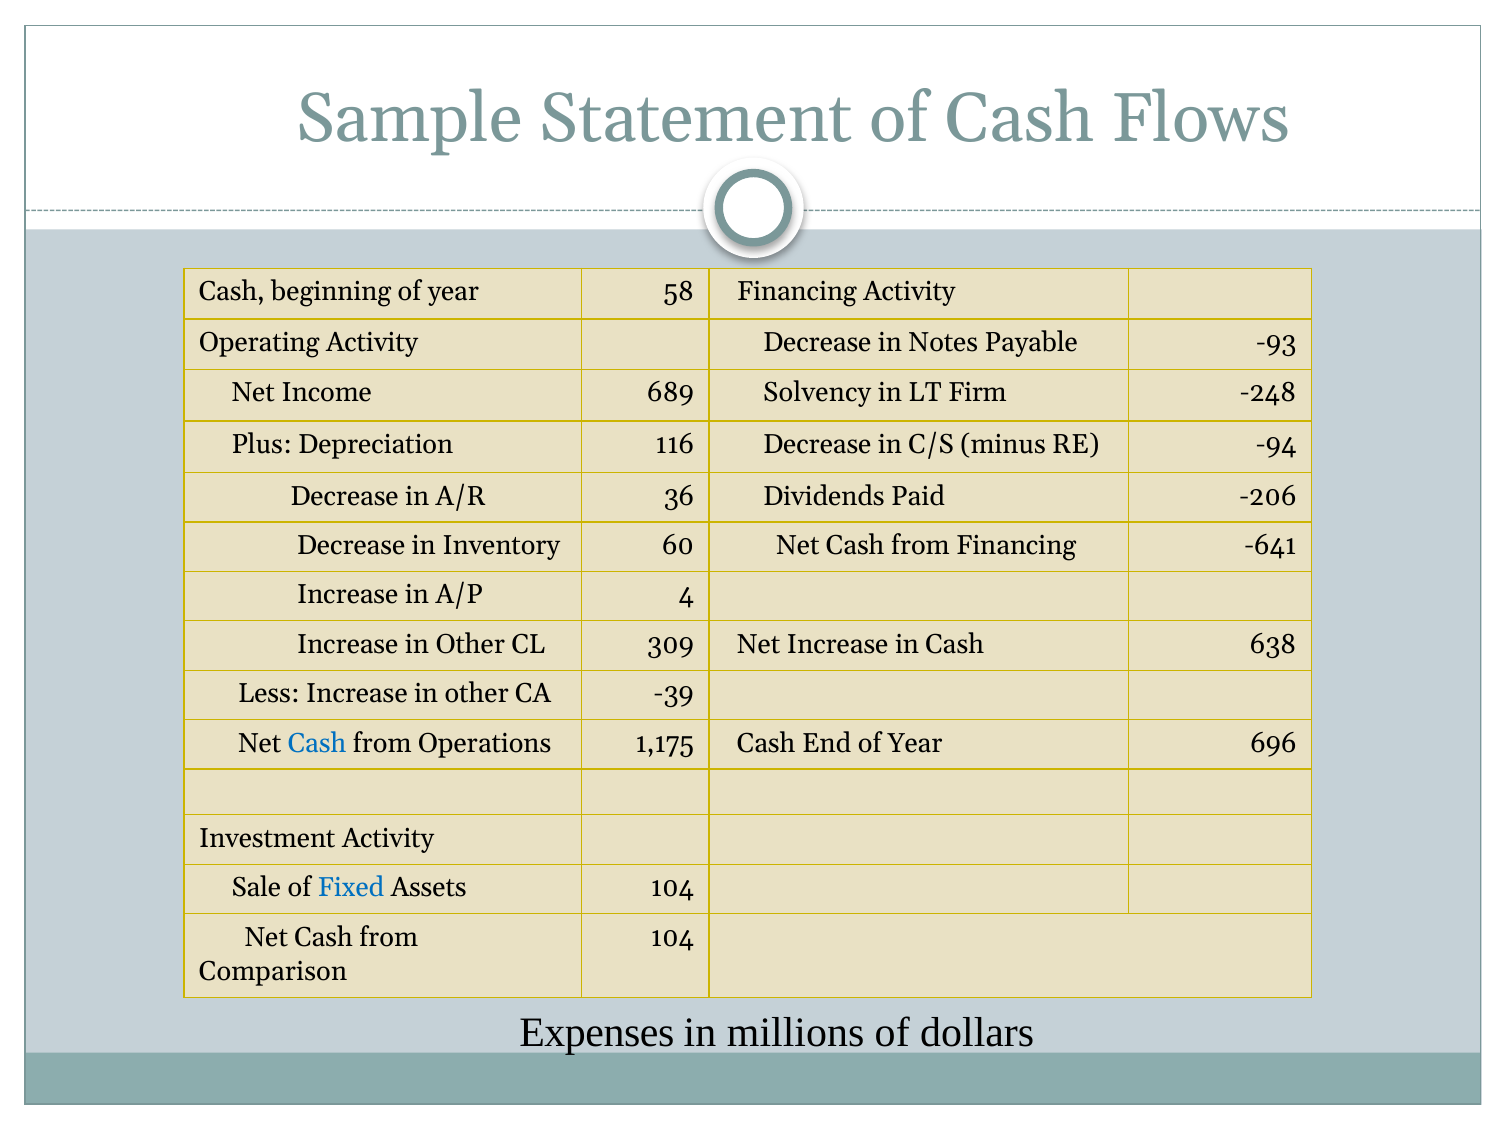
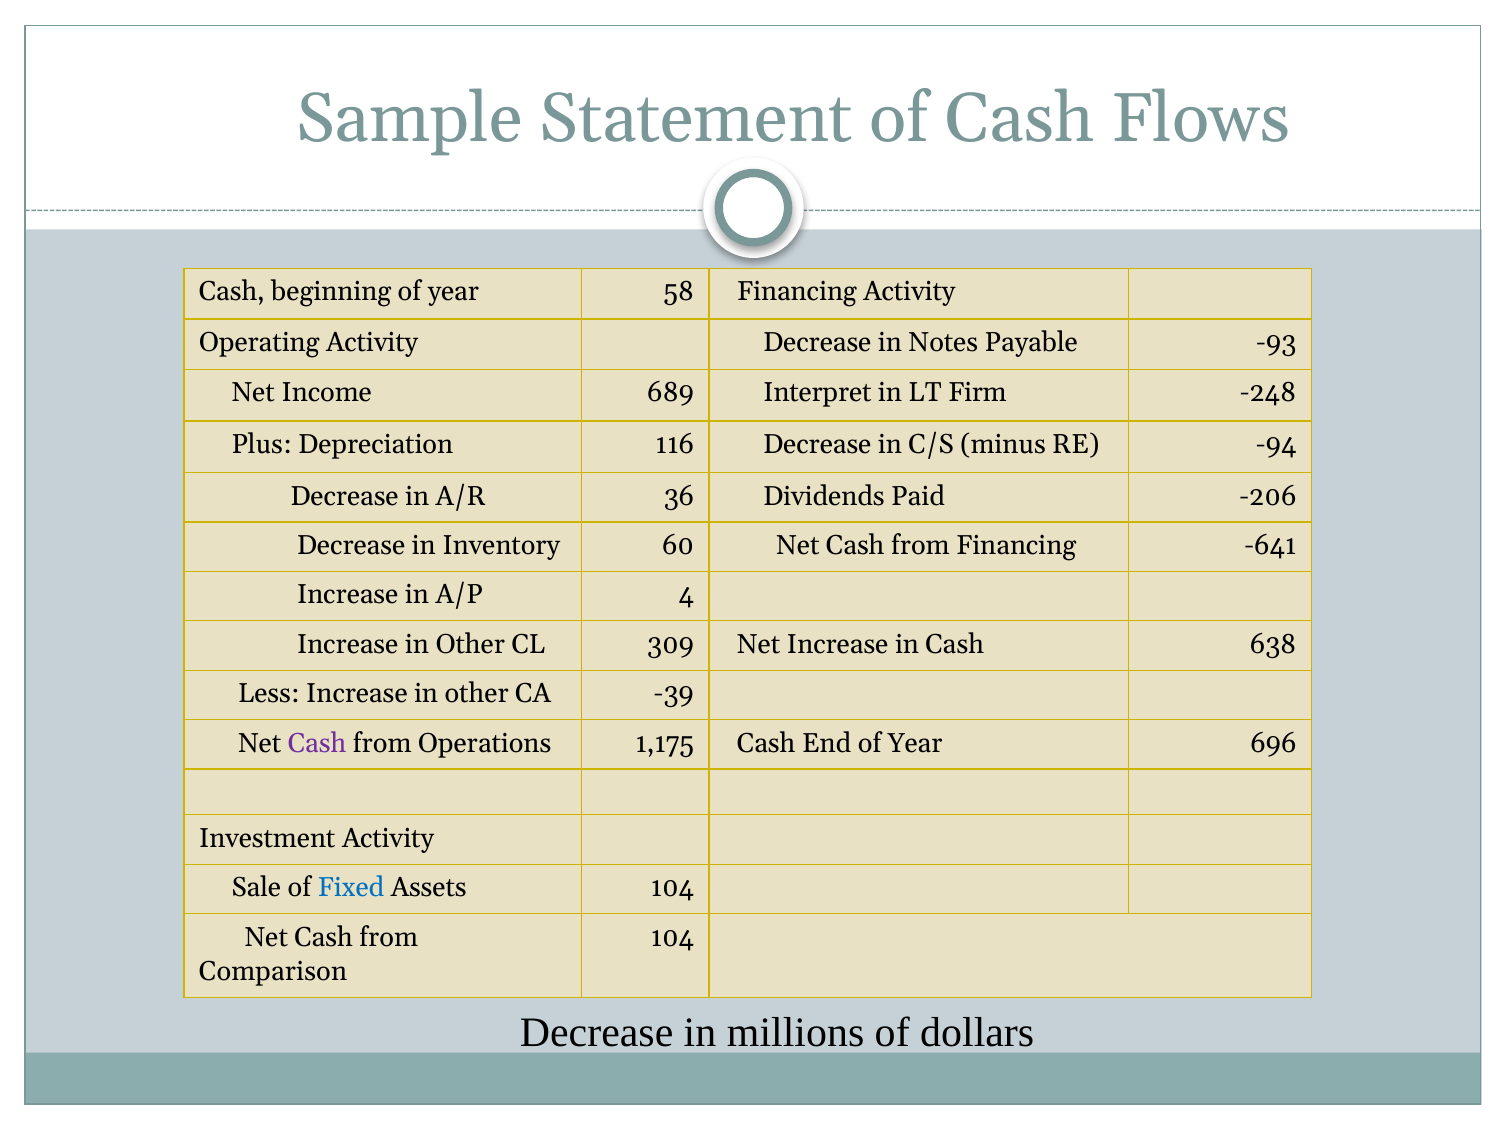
Solvency: Solvency -> Interpret (817, 393)
Cash colour: blue -> purple (317, 743)
Expenses: Expenses -> Decrease (597, 1033)
